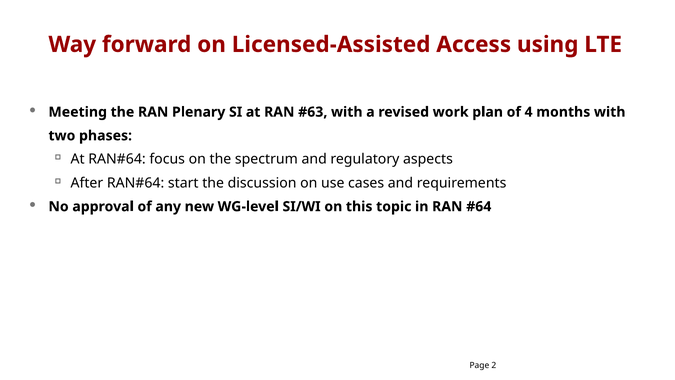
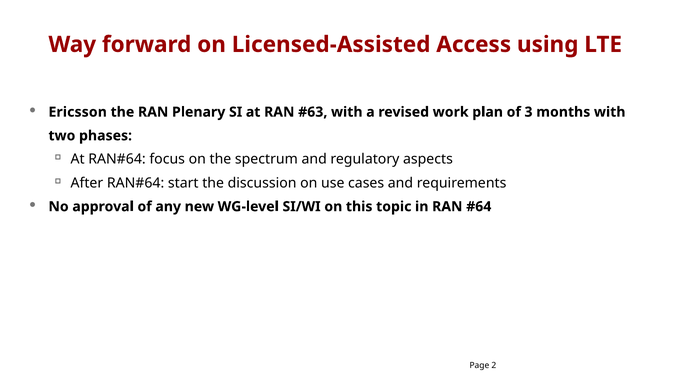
Meeting: Meeting -> Ericsson (78, 112)
4: 4 -> 3 (529, 112)
